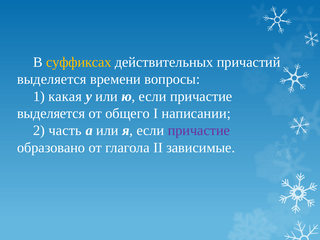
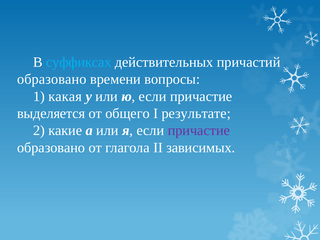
суффиксах colour: yellow -> light blue (79, 62)
выделяется: выделяется -> образовано (52, 79)
написании: написании -> результате (196, 113)
часть: часть -> какие (65, 131)
зависимые: зависимые -> зависимых (201, 148)
